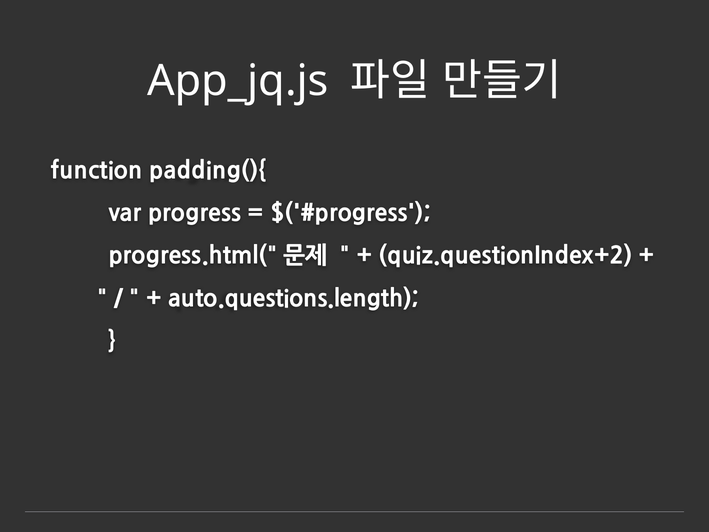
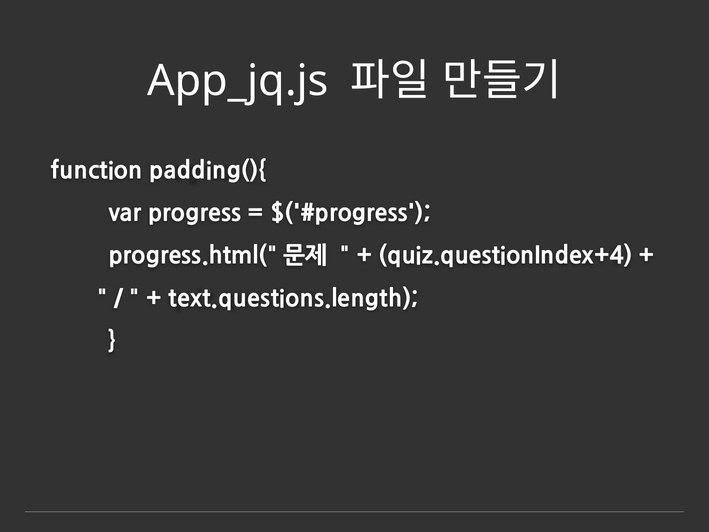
quiz.questionIndex+2: quiz.questionIndex+2 -> quiz.questionIndex+4 (506, 256)
auto.questions.length: auto.questions.length -> text.questions.length (294, 299)
